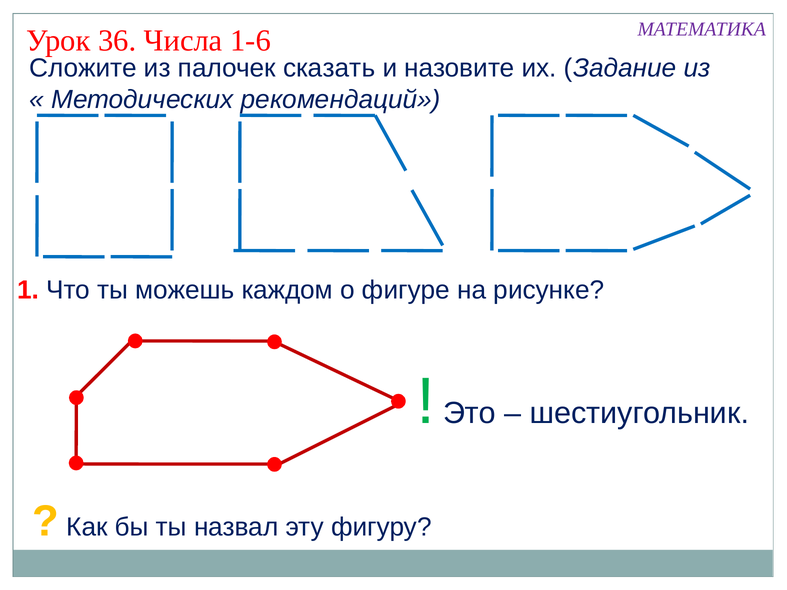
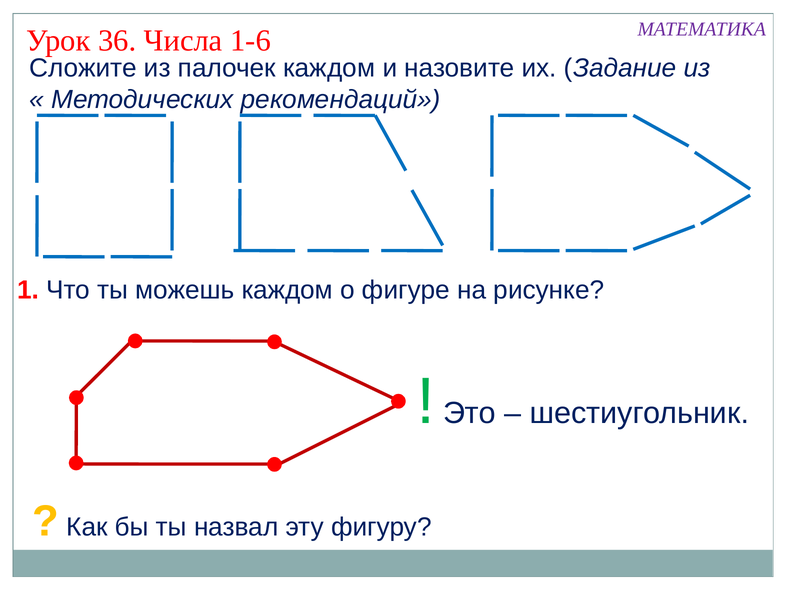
палочек сказать: сказать -> каждом (329, 68)
